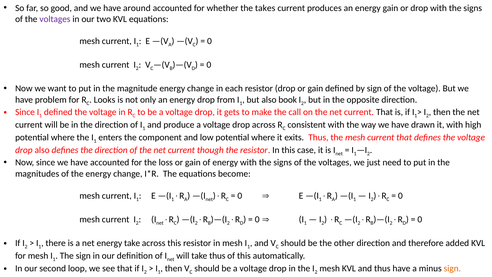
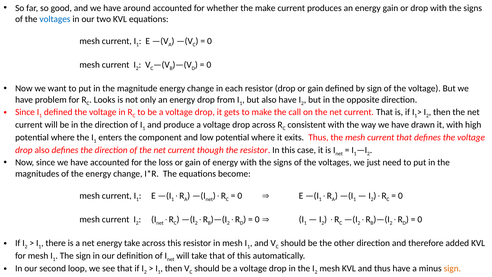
the takes: takes -> make (265, 8)
voltages colour: purple -> blue (55, 19)
also book: book -> have (288, 100)
take thus: thus -> that (217, 256)
